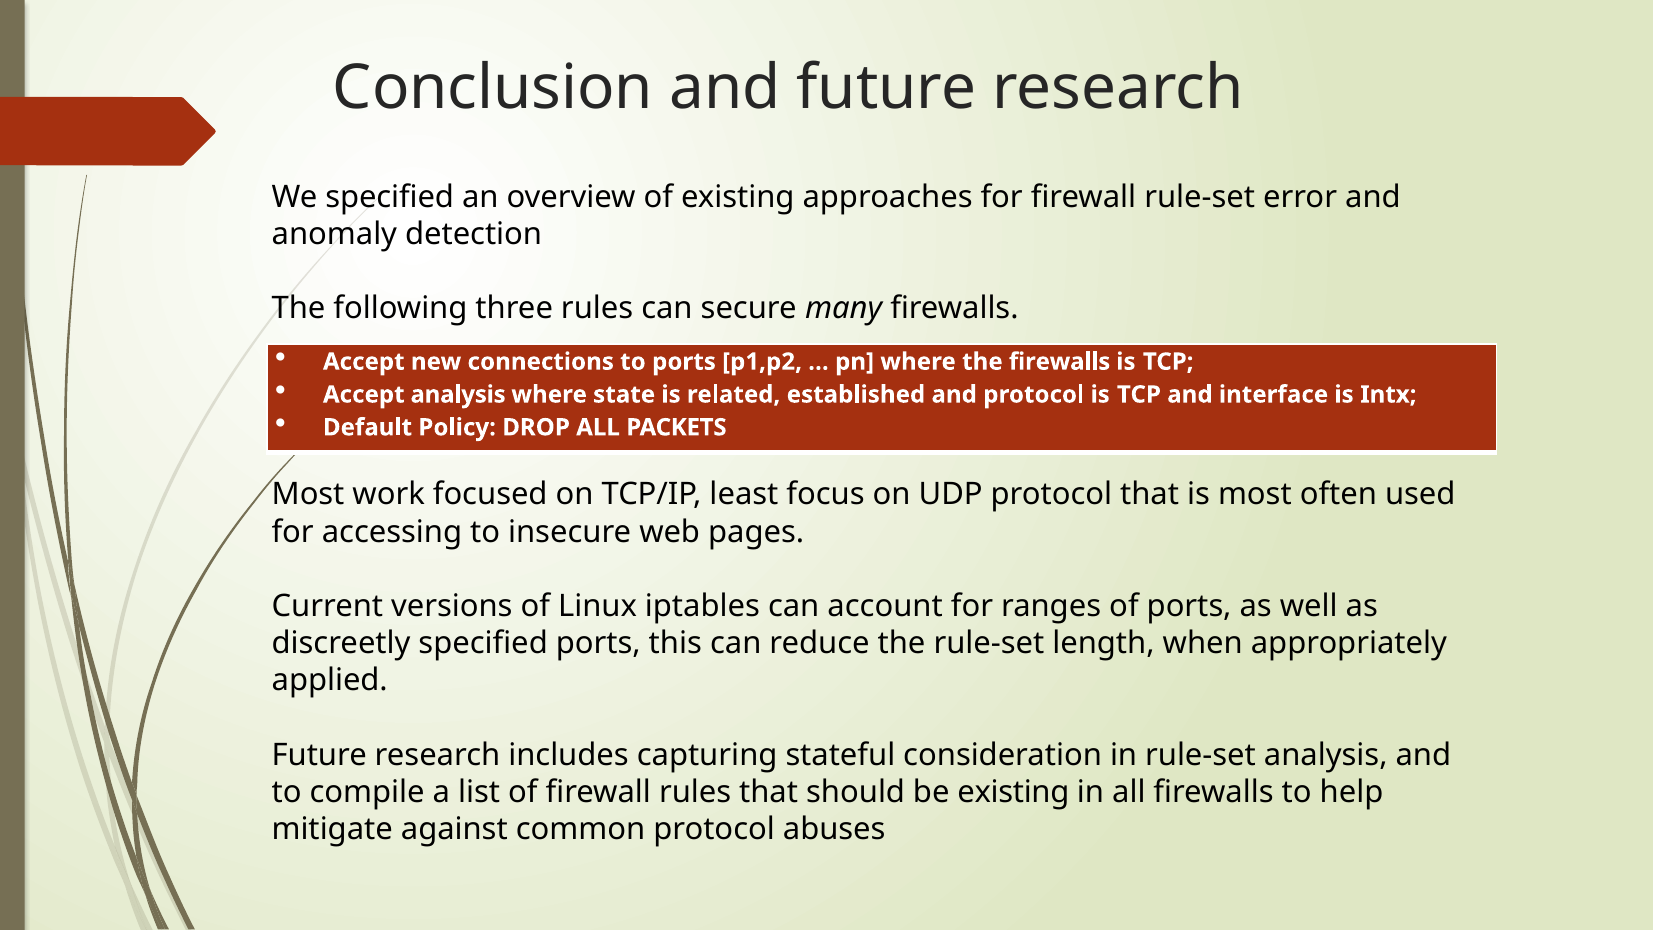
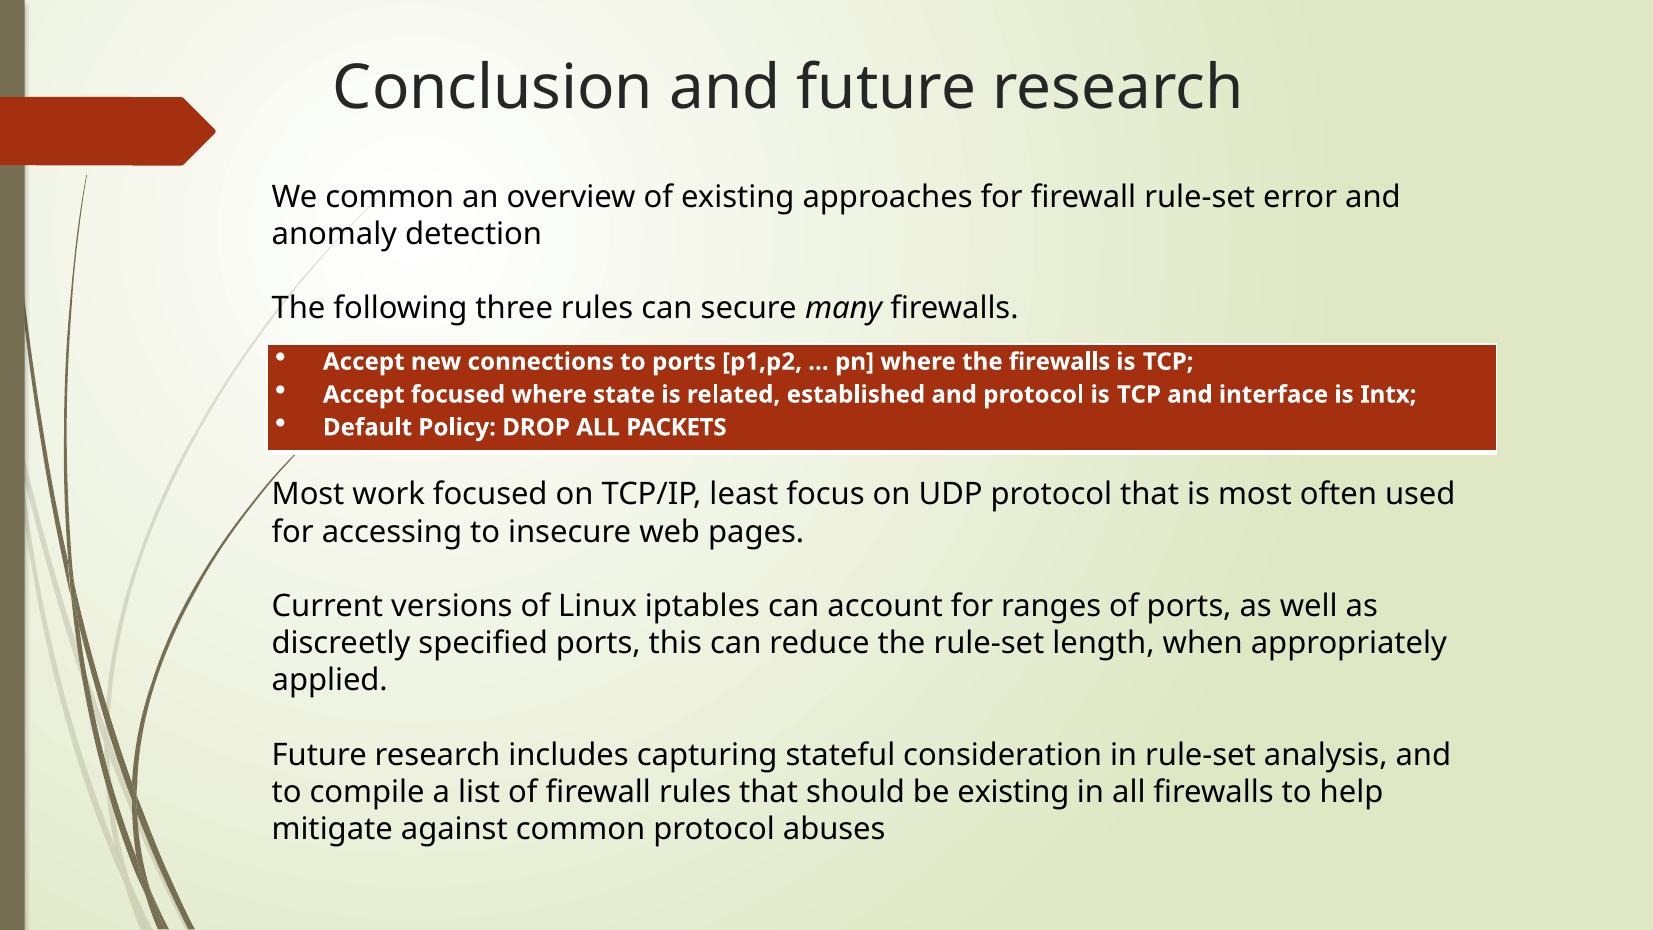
We specified: specified -> common (390, 197)
Accept analysis: analysis -> focused (458, 395)
